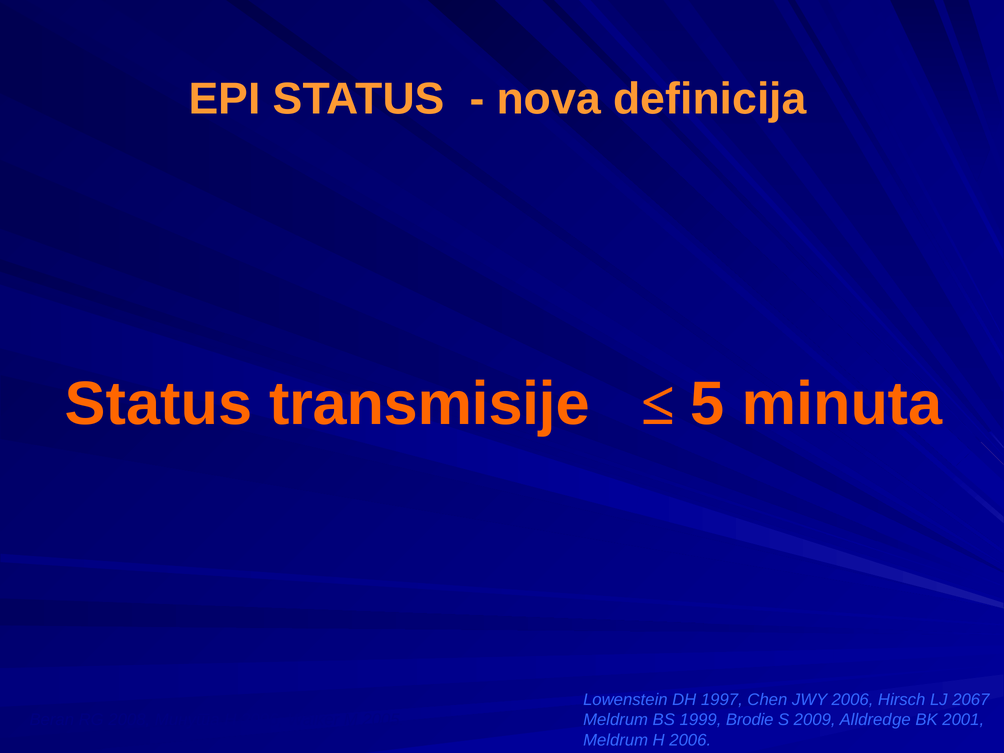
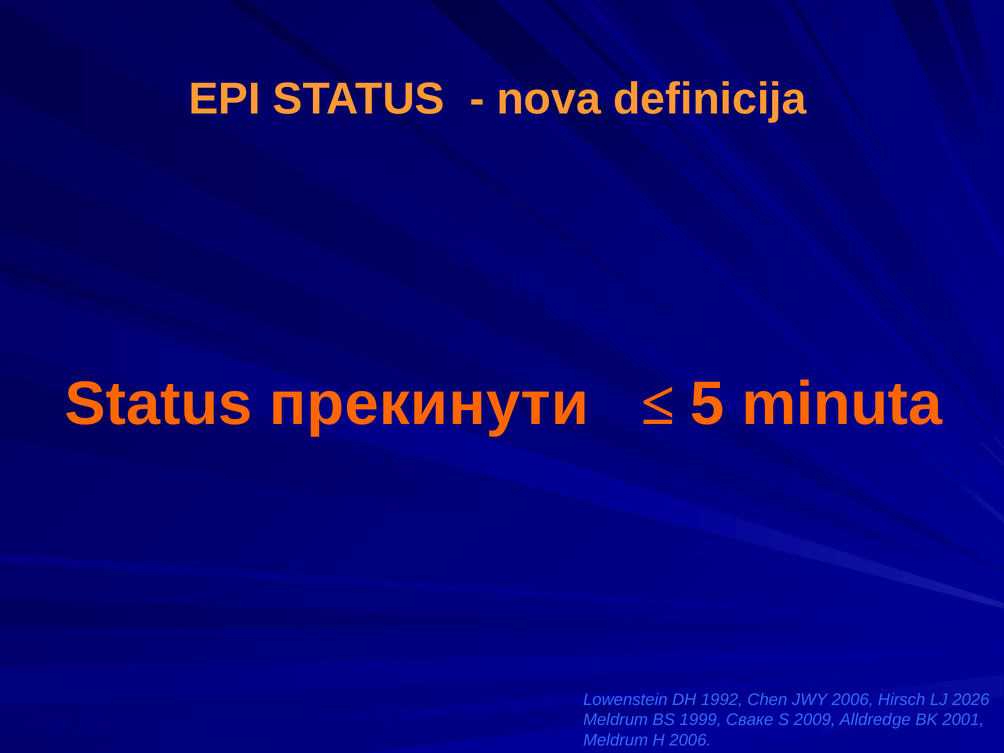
transmisije: transmisije -> прекинути (429, 404)
1997: 1997 -> 1992 (722, 700)
2067: 2067 -> 2026 (971, 700)
Brodie: Brodie -> Сваке (750, 720)
